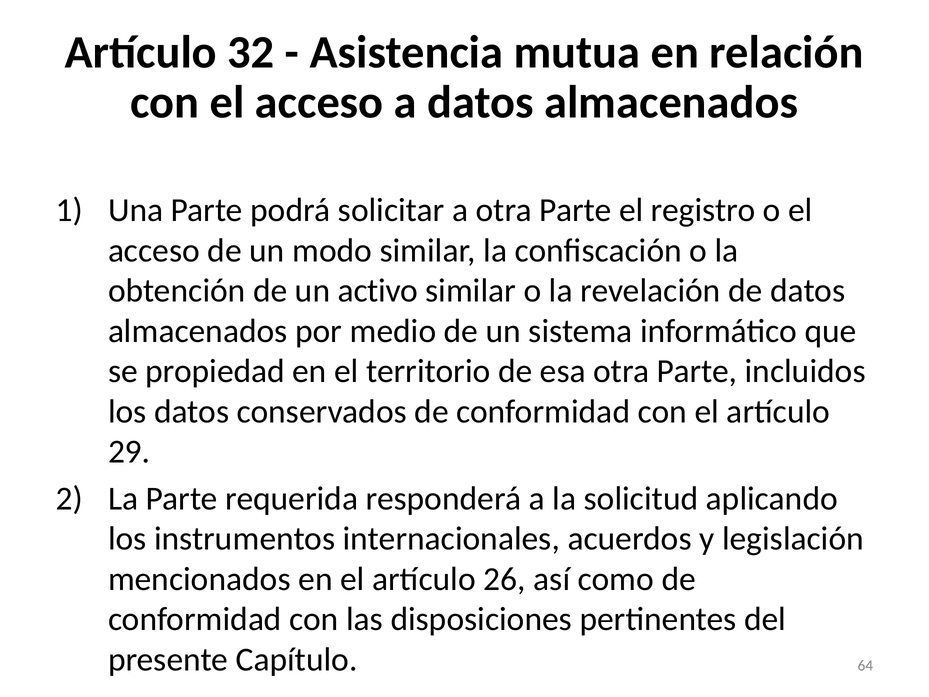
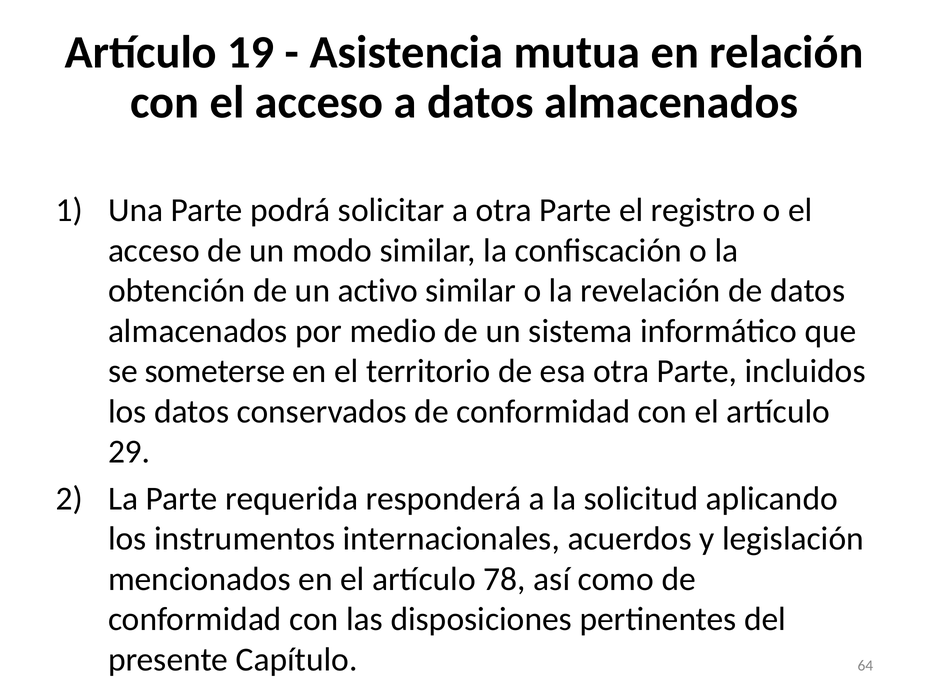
32: 32 -> 19 (251, 52)
propiedad: propiedad -> someterse (215, 371)
26: 26 -> 78 (505, 579)
